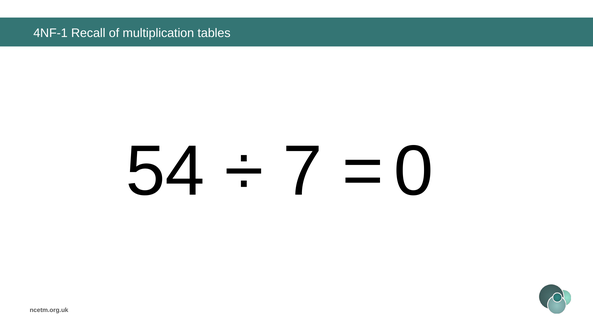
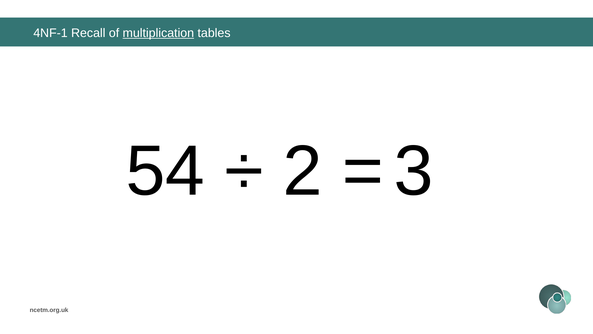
multiplication underline: none -> present (158, 33)
7: 7 -> 2 (303, 171)
0: 0 -> 3 (414, 171)
